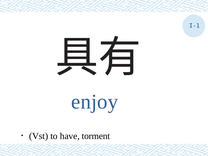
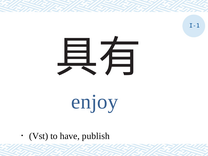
torment: torment -> publish (96, 136)
